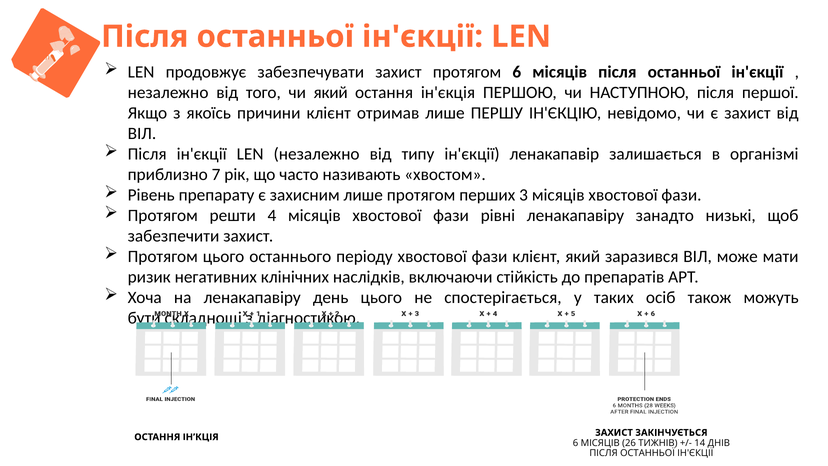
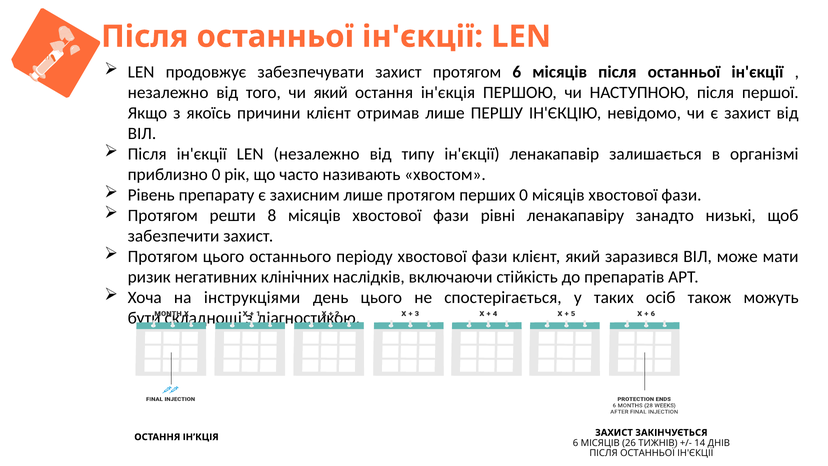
приблизно 7: 7 -> 0 (216, 174)
перших 3: 3 -> 0 (524, 195)
4: 4 -> 8 (272, 215)
на ленакапавіру: ленакапавіру -> інструкціями (252, 297)
